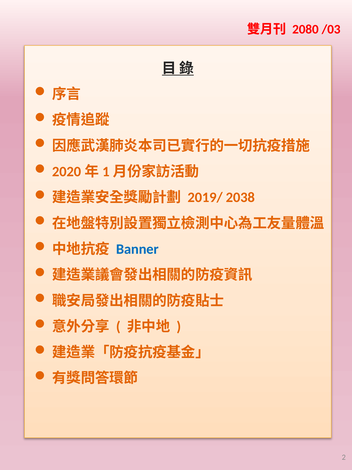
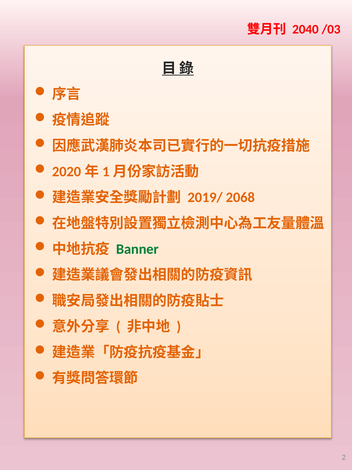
2080: 2080 -> 2040 (305, 29)
2038: 2038 -> 2068 (240, 197)
Banner colour: blue -> green (137, 249)
